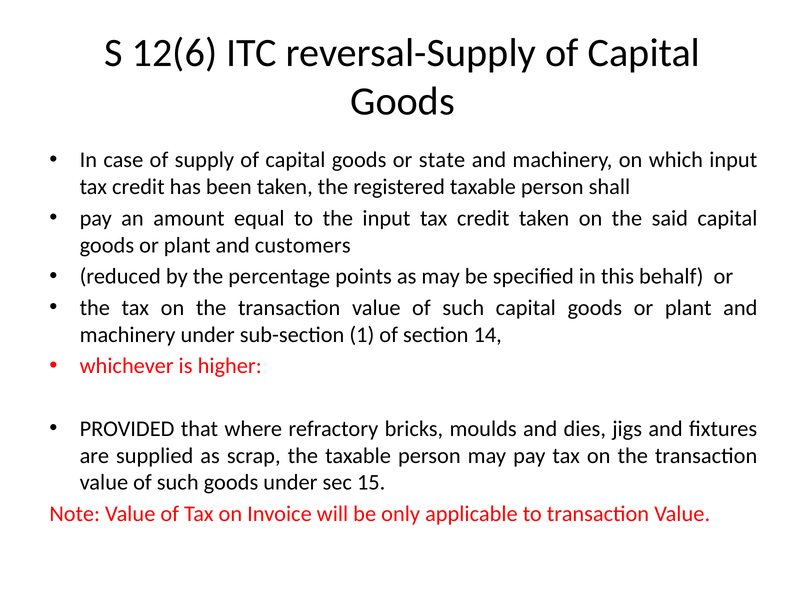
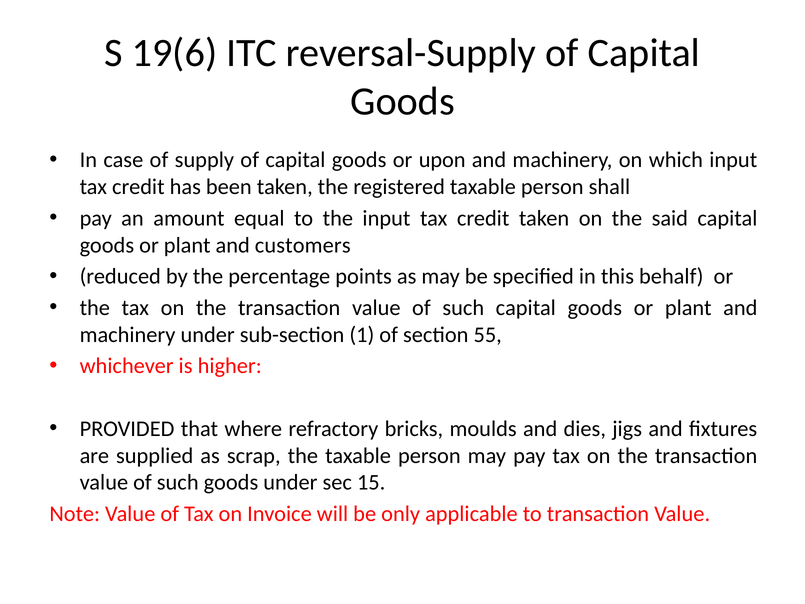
12(6: 12(6 -> 19(6 (174, 53)
state: state -> upon (442, 160)
14: 14 -> 55 (488, 335)
